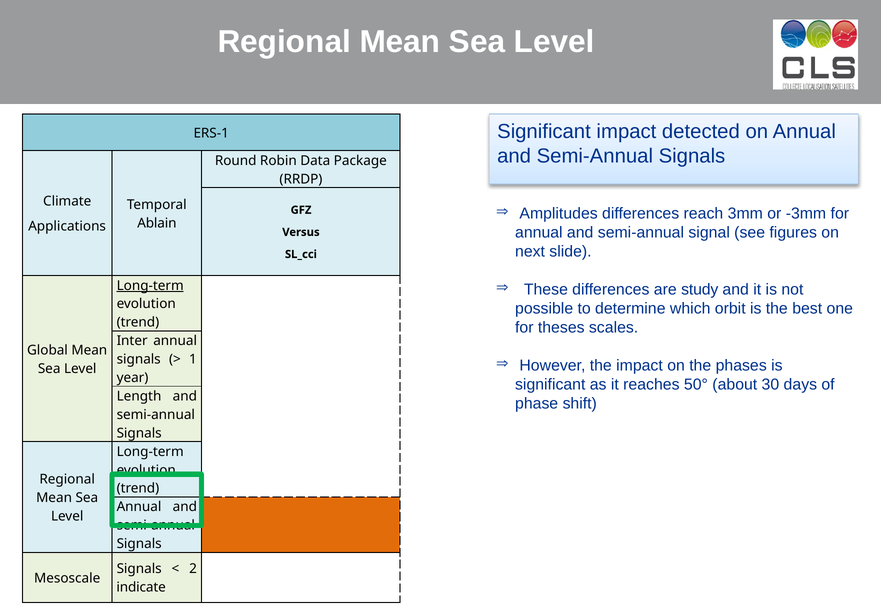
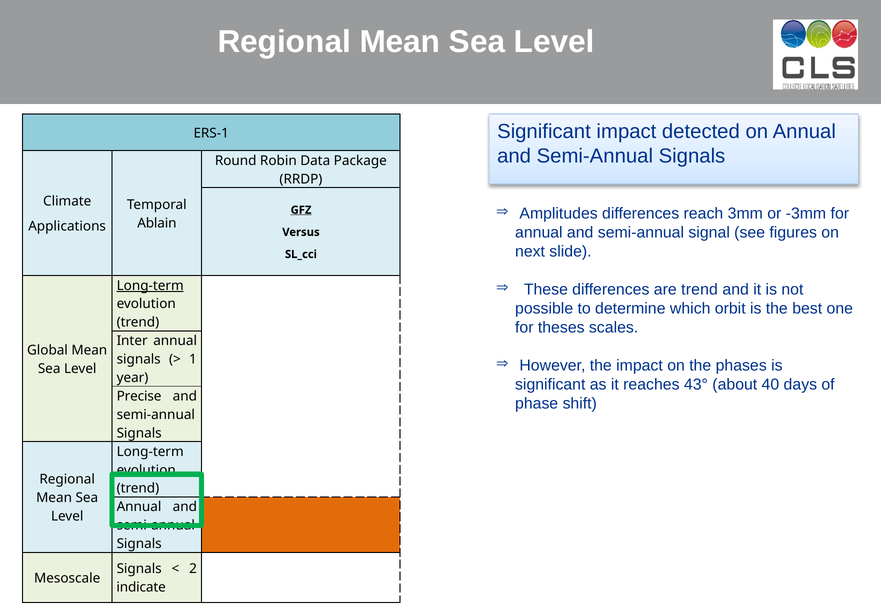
GFZ underline: none -> present (301, 210)
are study: study -> trend (700, 289)
50°: 50° -> 43° (696, 384)
30: 30 -> 40 (770, 384)
Length: Length -> Precise (139, 396)
